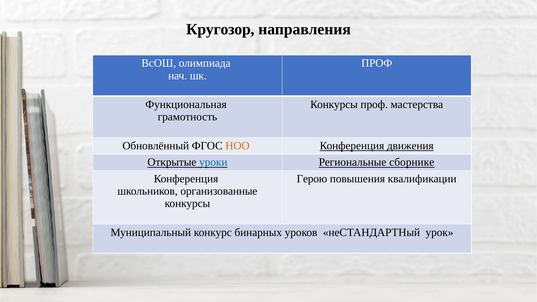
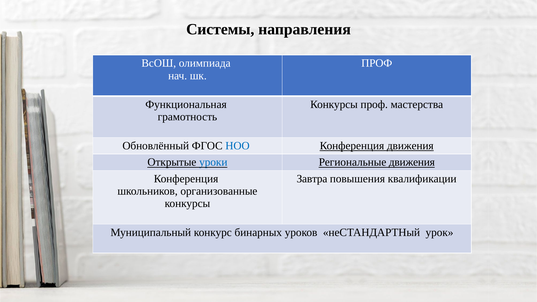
Кругозор: Кругозор -> Системы (220, 29)
НОО colour: orange -> blue (237, 146)
Региональные сборнике: сборнике -> движения (412, 162)
Герою: Герою -> Завтра (312, 179)
